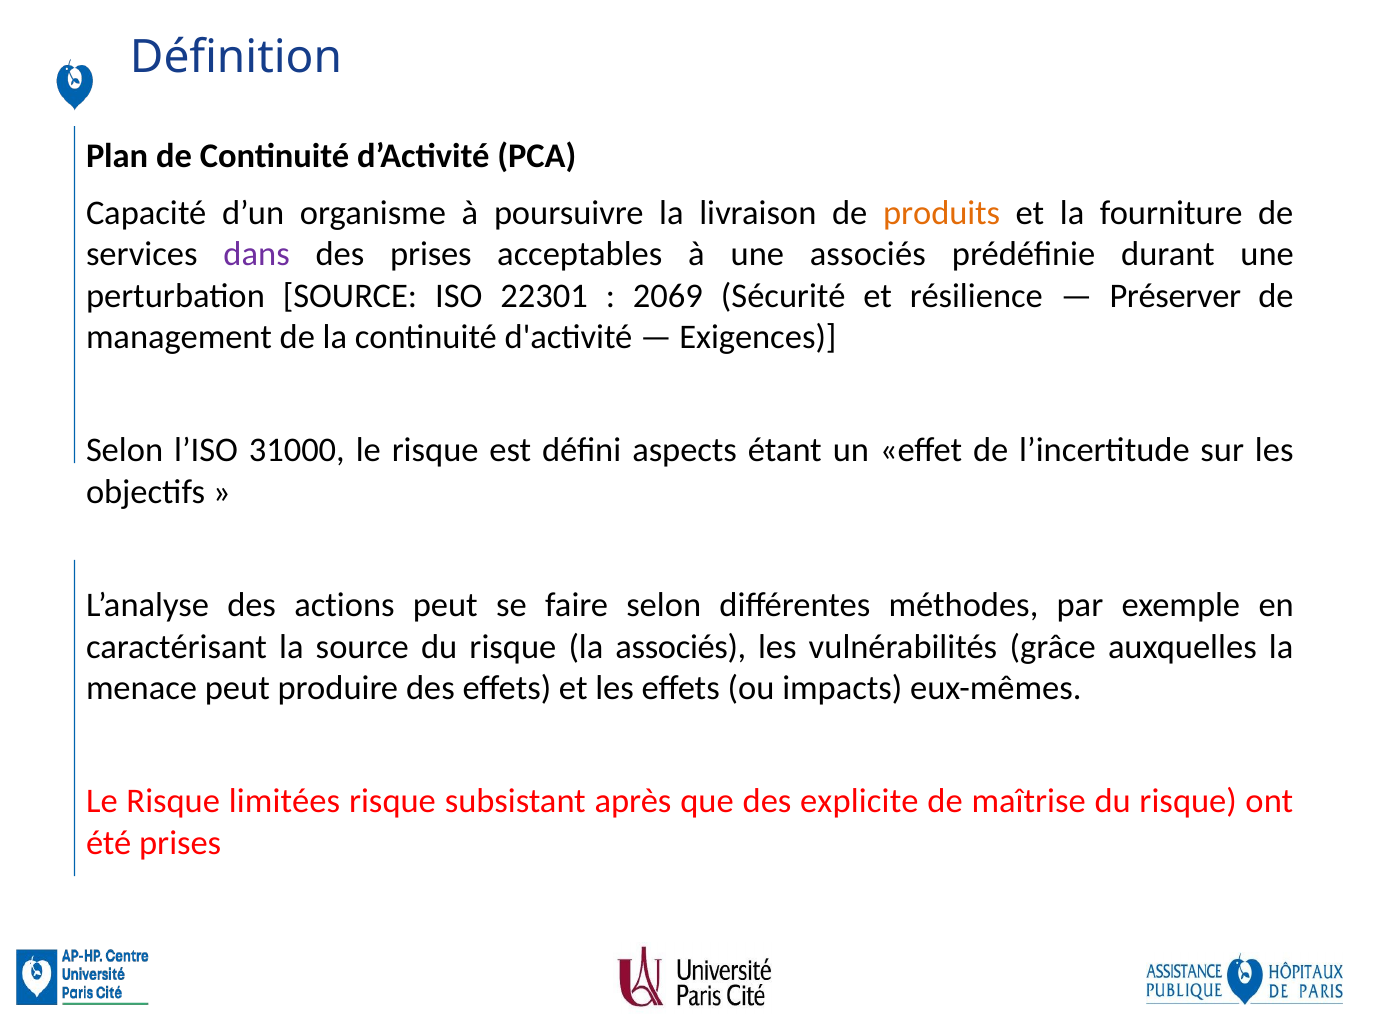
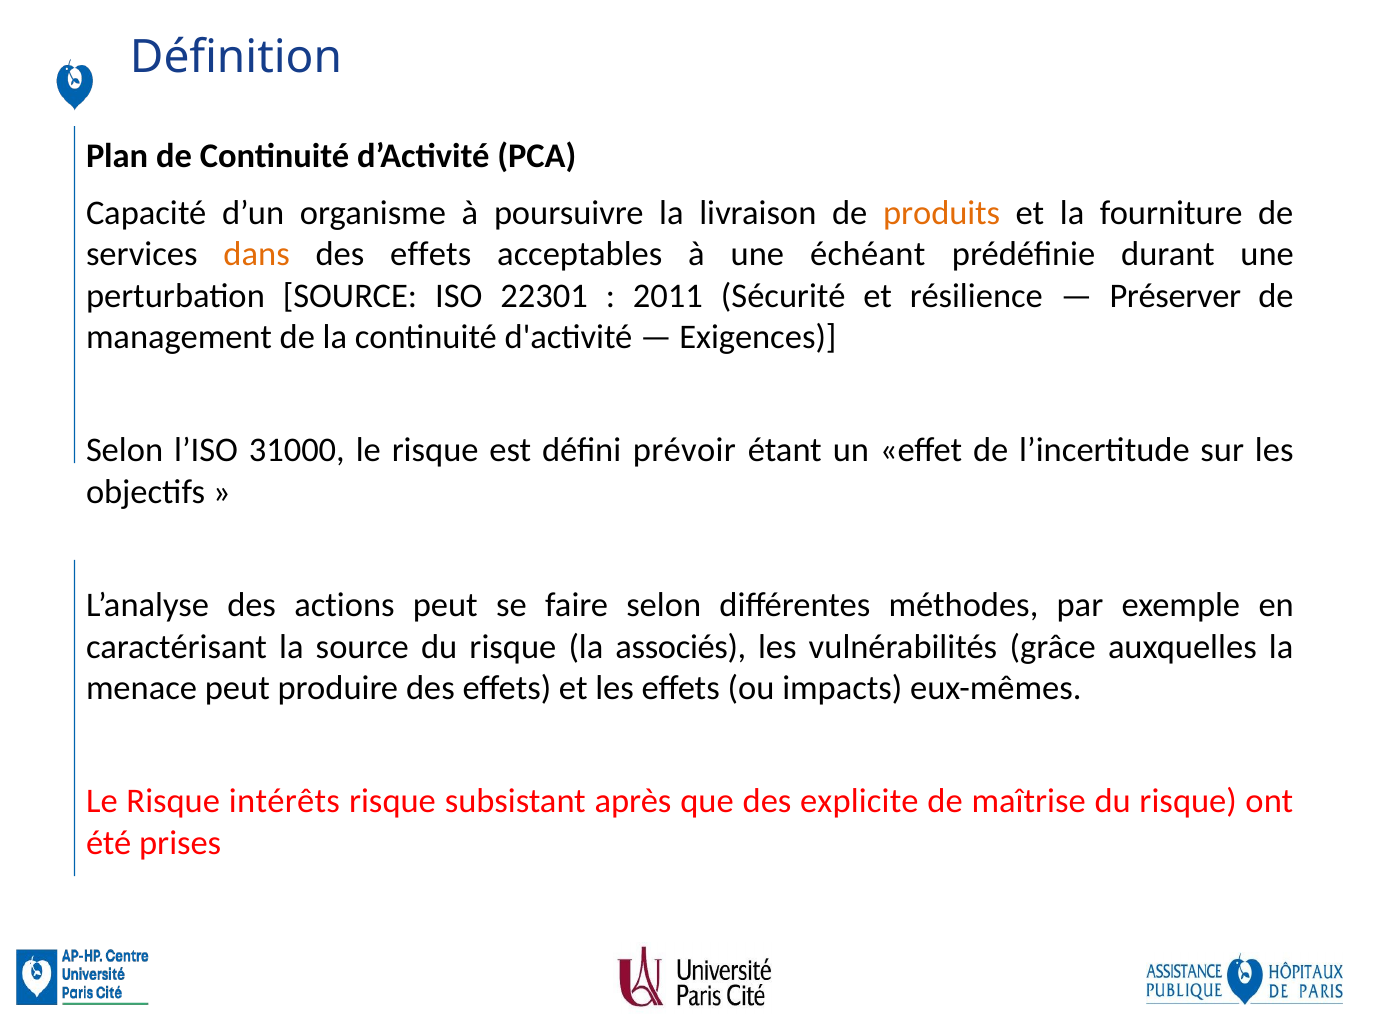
dans colour: purple -> orange (257, 254)
prises: prises -> effets (431, 254)
une associés: associés -> échéant (868, 254)
2069: 2069 -> 2011 (668, 296)
aspects: aspects -> prévoir (684, 451)
limitées: limitées -> intérêts (284, 802)
